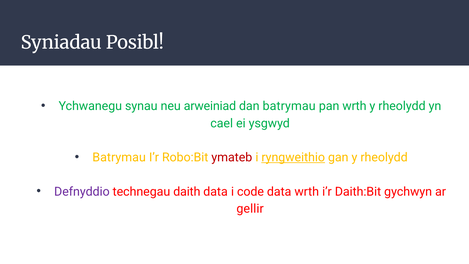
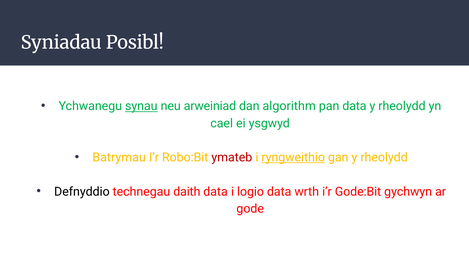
synau underline: none -> present (141, 106)
dan batrymau: batrymau -> algorithm (289, 106)
pan wrth: wrth -> data (354, 106)
Defnyddio colour: purple -> black (82, 191)
code: code -> logio (251, 191)
Daith:Bit: Daith:Bit -> Gode:Bit (358, 191)
gellir: gellir -> gode (250, 209)
